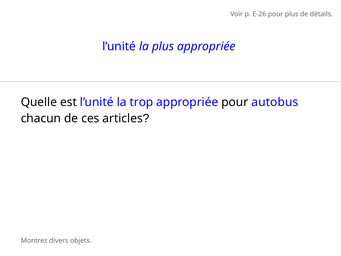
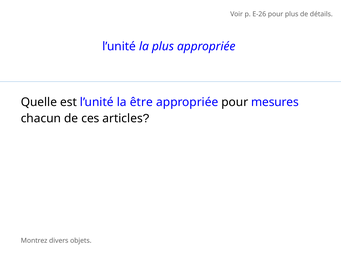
trop: trop -> être (141, 102)
autobus: autobus -> mesures (275, 102)
